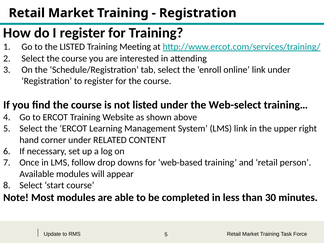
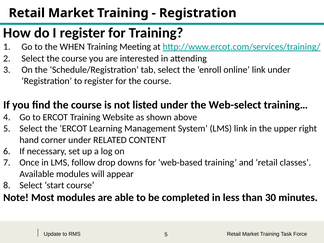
the LISTED: LISTED -> WHEN (72, 47)
person: person -> classes (295, 163)
